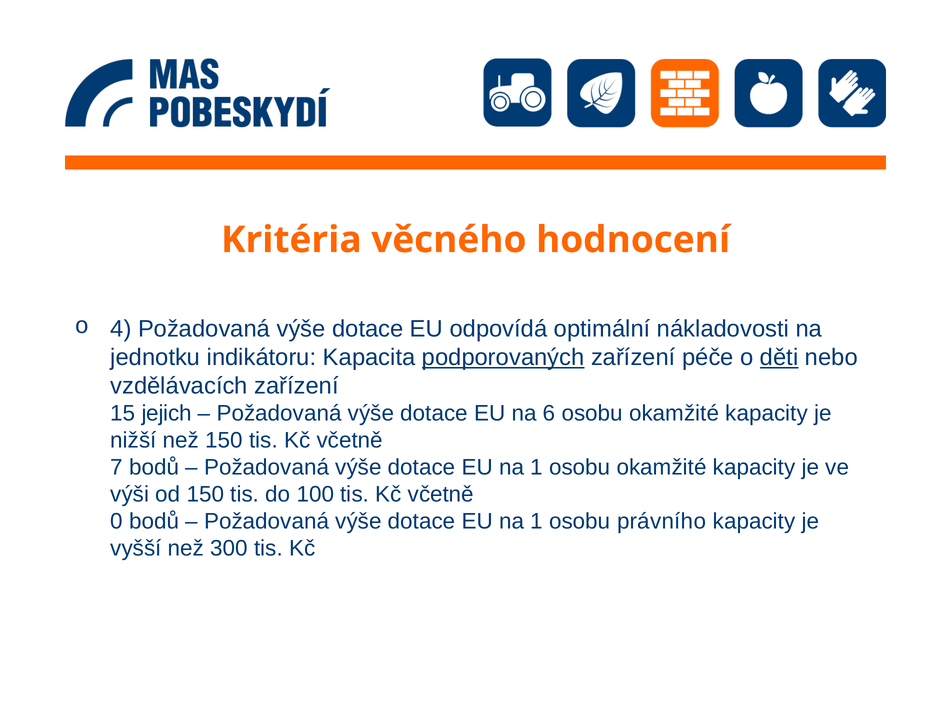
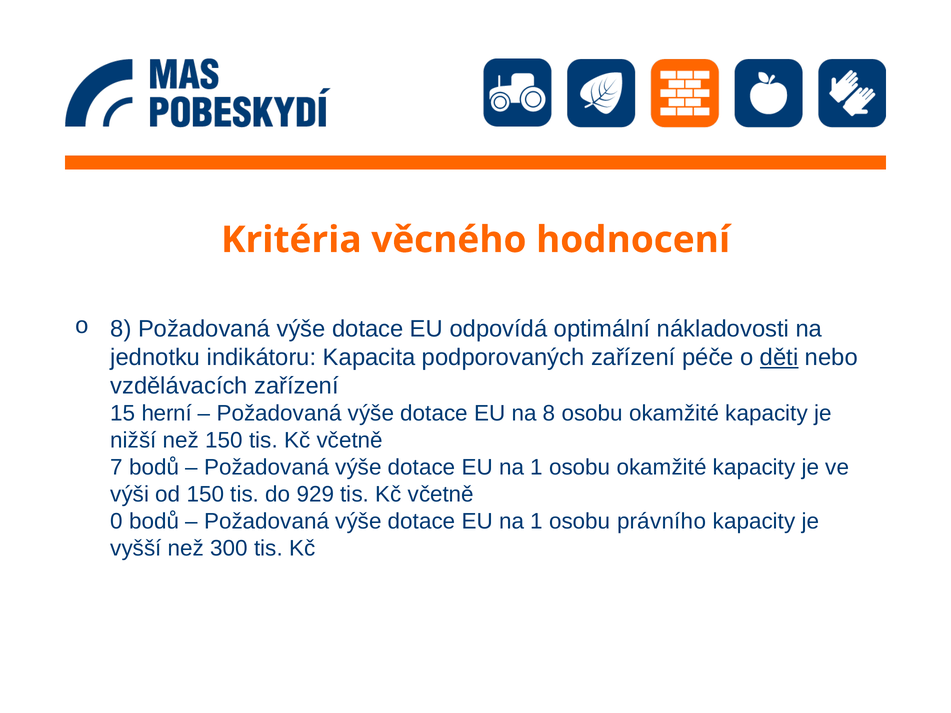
o 4: 4 -> 8 (121, 329)
podporovaných underline: present -> none (503, 357)
jejich: jejich -> herní (167, 414)
na 6: 6 -> 8 (549, 414)
100: 100 -> 929 (315, 495)
